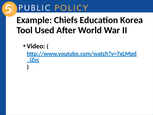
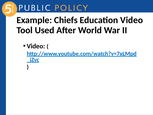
Education Korea: Korea -> Video (132, 20)
